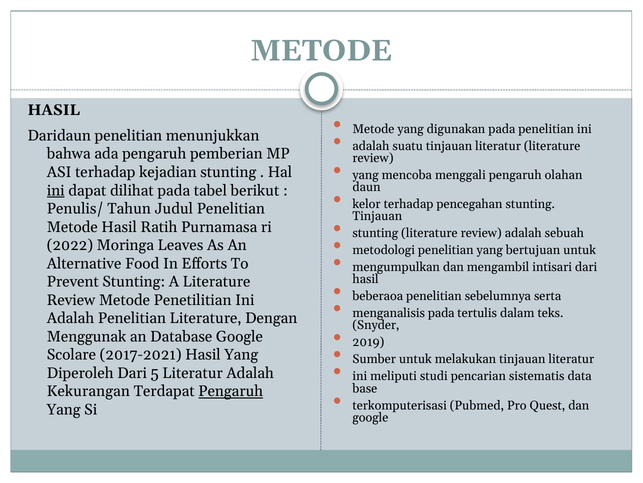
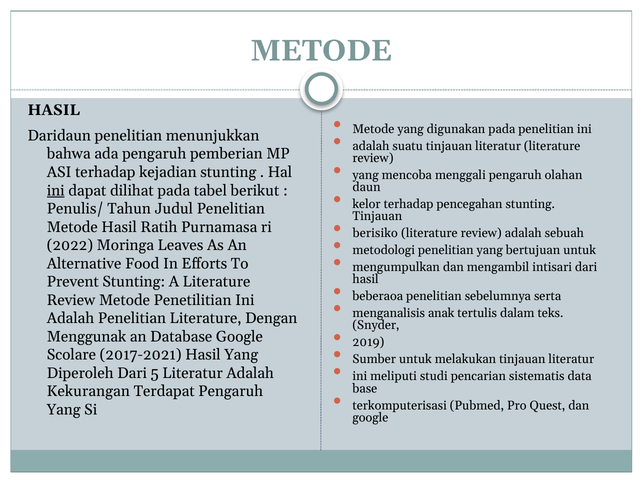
stunting: stunting -> berisiko (375, 233)
menganalisis pada: pada -> anak (441, 313)
Pengaruh underline: present -> none (231, 391)
